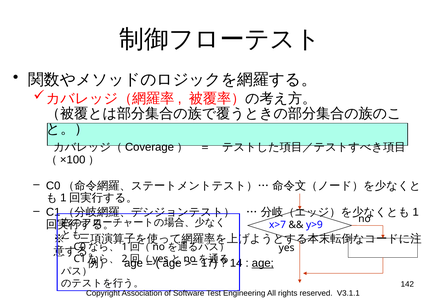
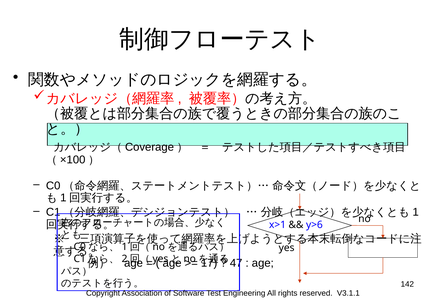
x>7: x>7 -> x>1 (277, 225)
y>9: y>9 -> y>6 (314, 225)
14: 14 -> 47 (236, 264)
age underline: present -> none (263, 264)
